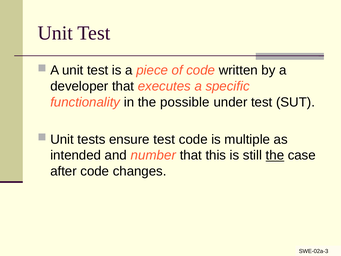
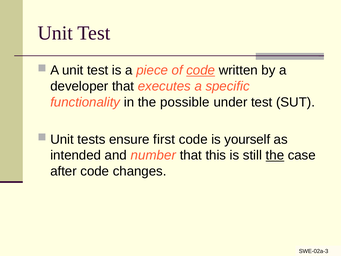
code underline: none -> present (201, 70)
ensure test: test -> first (164, 139)
multiple: multiple -> yourself (247, 139)
